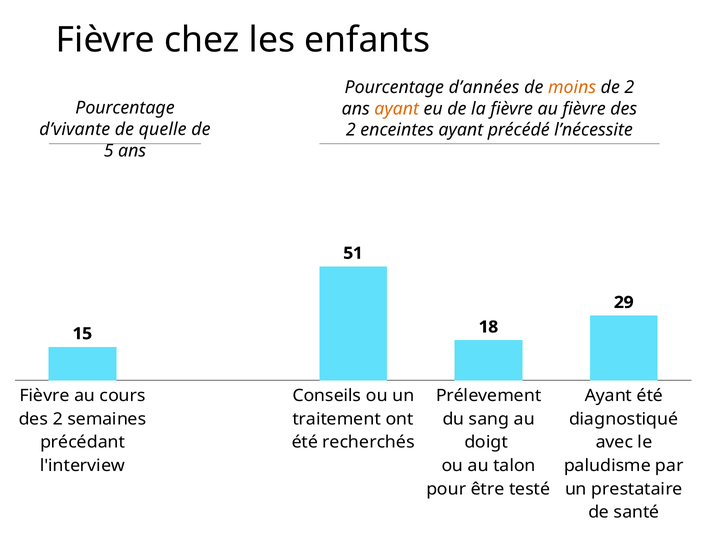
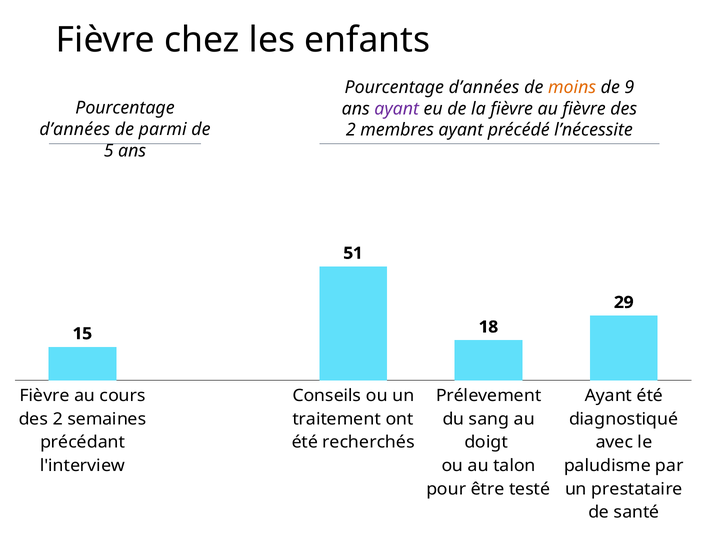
de 2: 2 -> 9 (629, 87)
ayant colour: orange -> purple (397, 109)
d’vivante: d’vivante -> d’années (75, 129)
quelle: quelle -> parmi (163, 129)
enceintes: enceintes -> membres (397, 130)
